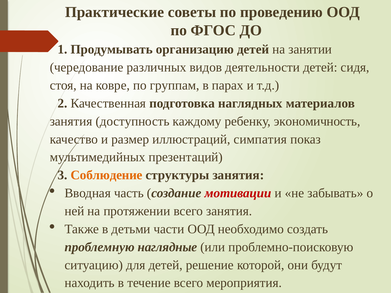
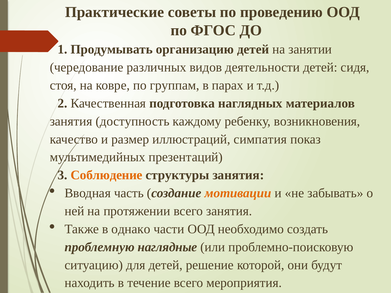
экономичность: экономичность -> возникновения (317, 121)
мотивации colour: red -> orange (238, 193)
детьми: детьми -> однако (131, 229)
